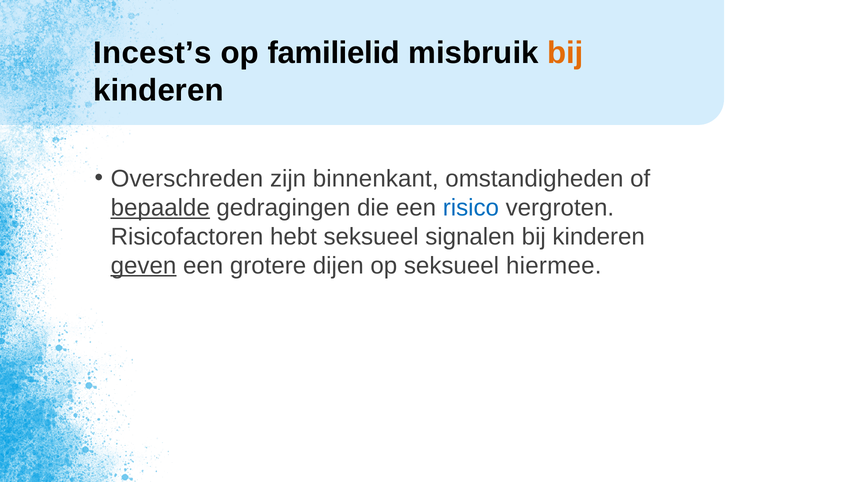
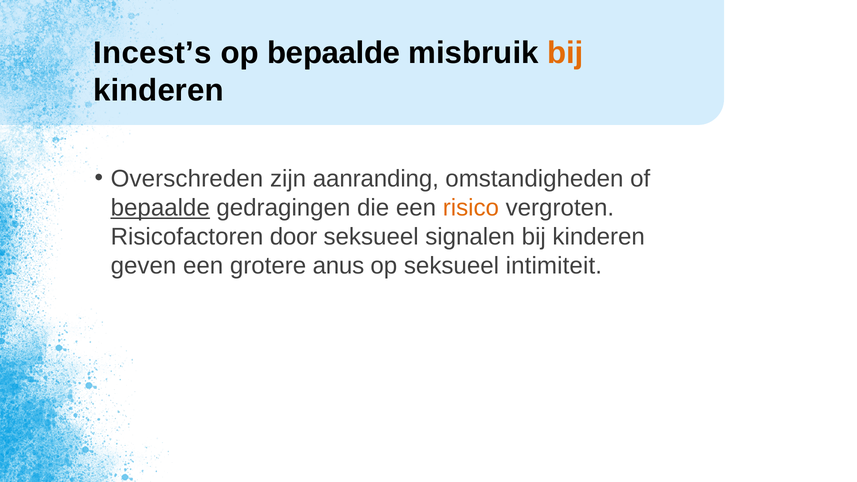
op familielid: familielid -> bepaalde (334, 53)
binnenkant: binnenkant -> aanranding (376, 179)
risico colour: blue -> orange (471, 208)
hebt: hebt -> door (294, 237)
geven underline: present -> none (144, 266)
dijen: dijen -> anus (338, 266)
hiermee: hiermee -> intimiteit (554, 266)
